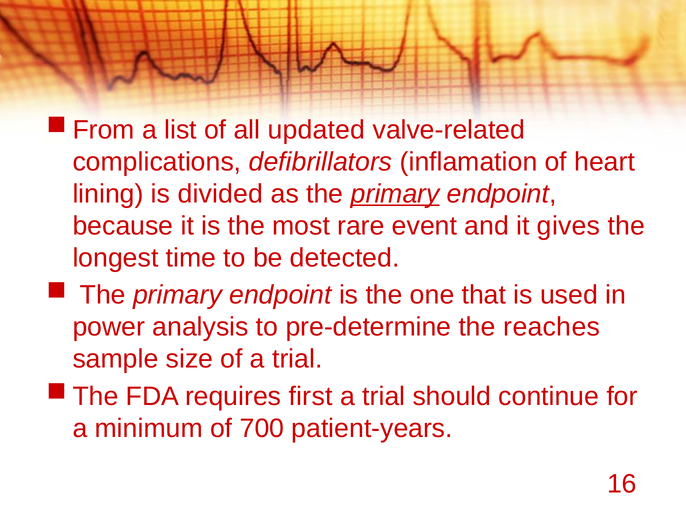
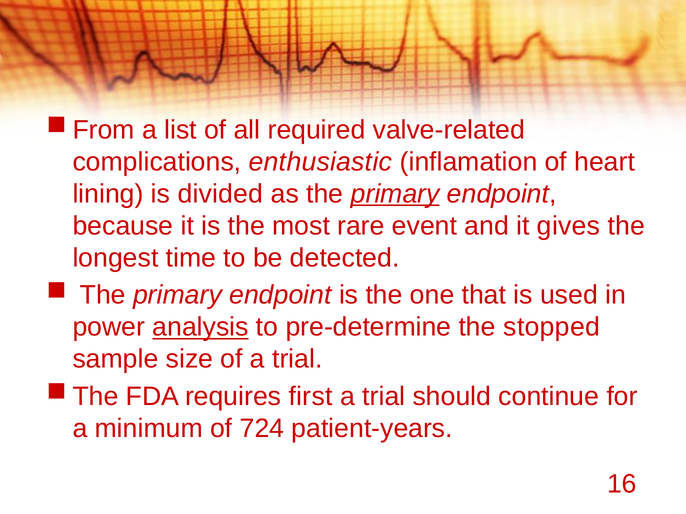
updated: updated -> required (317, 130)
defibrillators: defibrillators -> enthusiastic (320, 162)
analysis underline: none -> present (201, 327)
reaches: reaches -> stopped (552, 327)
700: 700 -> 724 (262, 429)
